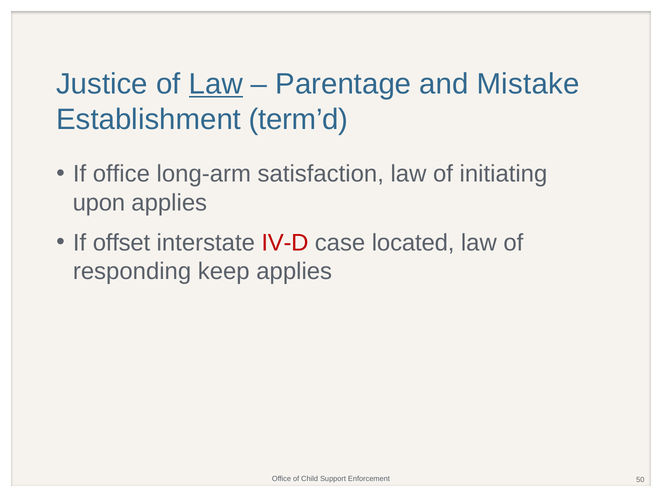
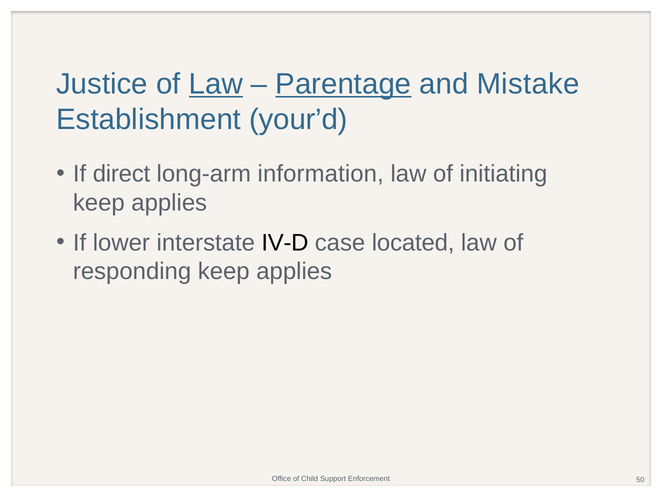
Parentage underline: none -> present (343, 84)
term’d: term’d -> your’d (298, 119)
If office: office -> direct (121, 174)
satisfaction: satisfaction -> information (321, 174)
upon: upon -> keep (99, 203)
offset: offset -> lower (121, 242)
IV-D colour: red -> black (285, 242)
